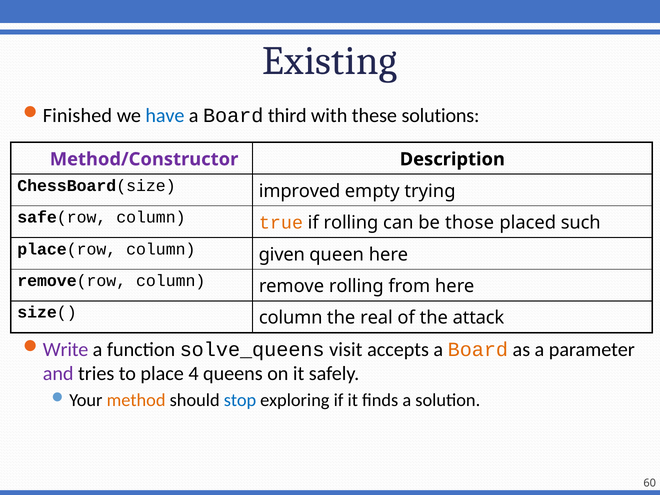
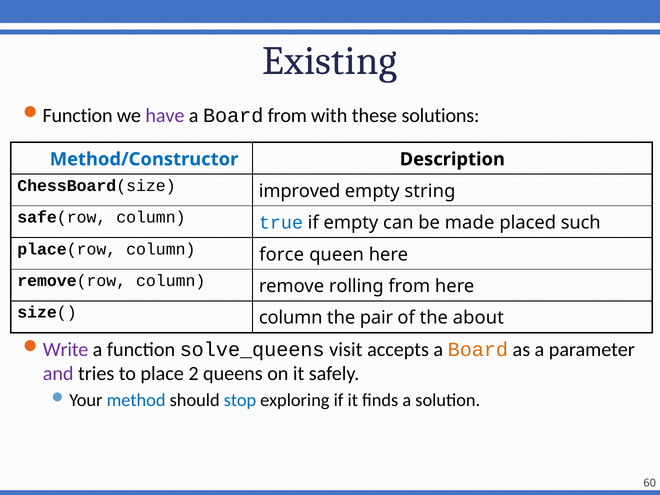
Finished: Finished -> Function (78, 116)
have colour: blue -> purple (165, 116)
Board third: third -> from (287, 116)
Method/Constructor colour: purple -> blue (144, 159)
trying: trying -> string (430, 191)
true colour: orange -> blue (281, 223)
if rolling: rolling -> empty (351, 223)
those: those -> made (470, 223)
given: given -> force (282, 254)
real: real -> pair (376, 318)
attack: attack -> about (478, 318)
4: 4 -> 2 (193, 374)
method colour: orange -> blue (136, 400)
